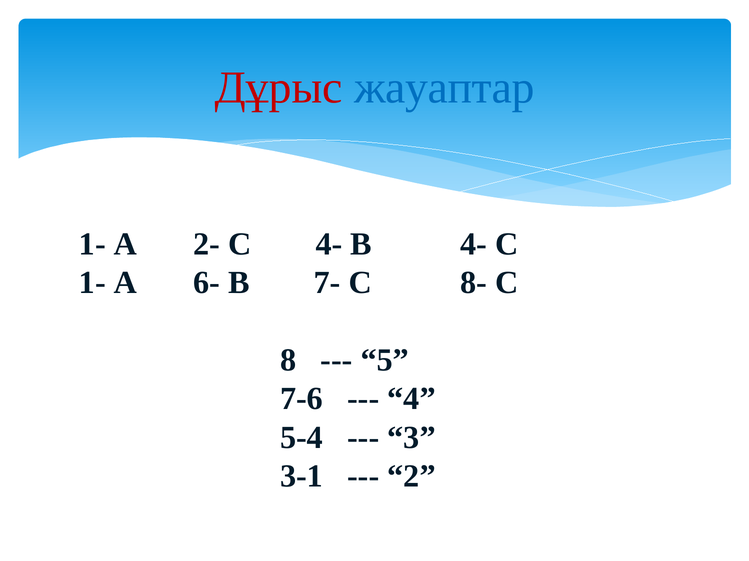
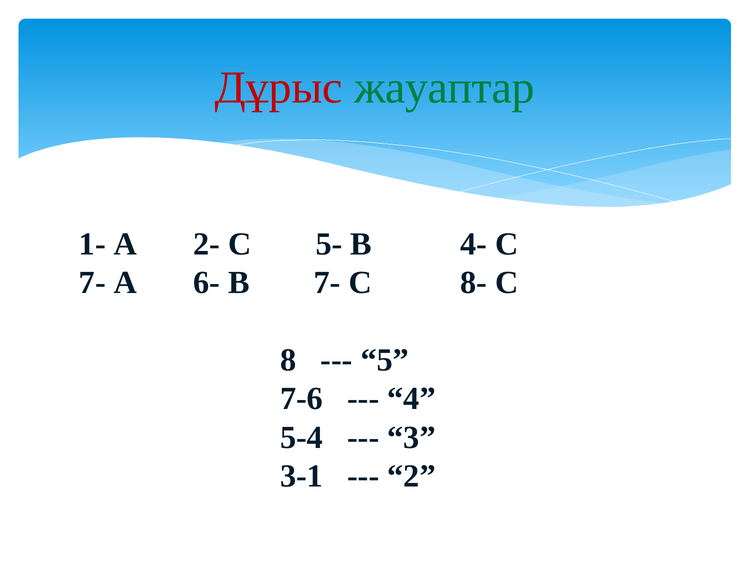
жауаптар colour: blue -> green (444, 88)
С 4-: 4- -> 5- (329, 245)
1-: 1- -> 7- (92, 283)
